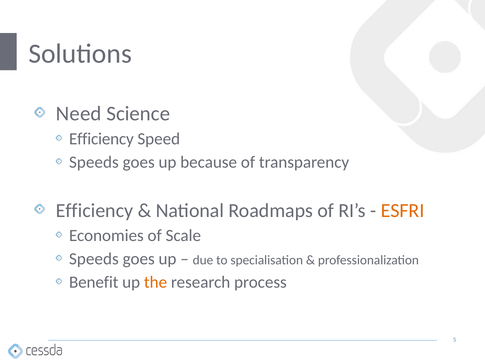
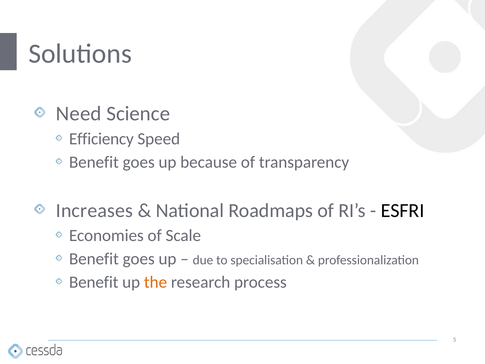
Speeds: Speeds -> Benefit (94, 162)
Efficiency: Efficiency -> Increases (94, 210)
ESFRI colour: orange -> black (403, 210)
Speeds: Speeds -> Benefit (94, 259)
